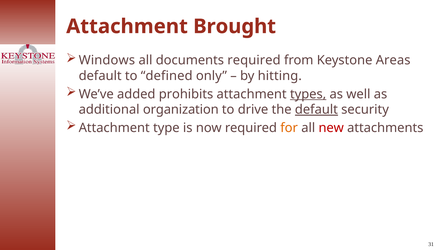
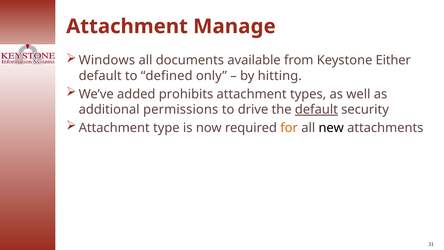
Brought: Brought -> Manage (234, 26)
documents required: required -> available (254, 60)
Areas: Areas -> Either (393, 60)
types underline: present -> none (308, 94)
organization: organization -> permissions (181, 110)
new colour: red -> black (331, 128)
